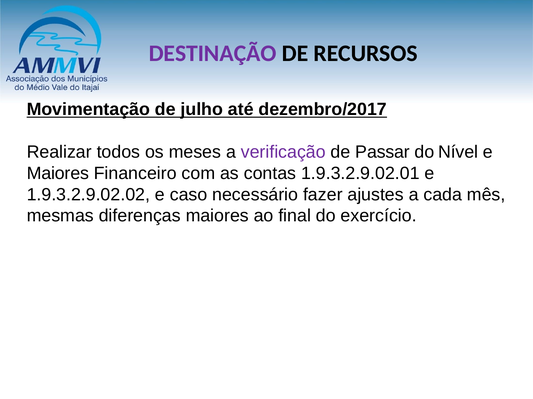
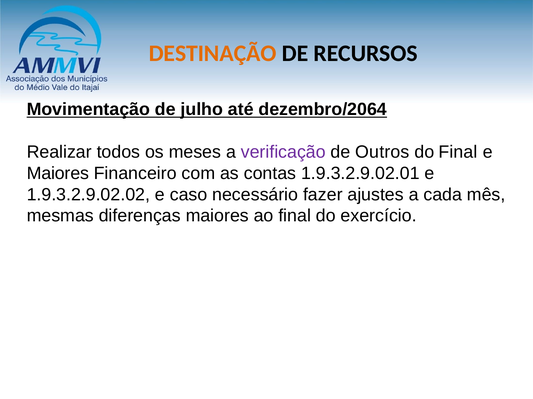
DESTINAÇÃO colour: purple -> orange (213, 53)
dezembro/2017: dezembro/2017 -> dezembro/2064 (323, 110)
Passar: Passar -> Outros (382, 152)
do Nível: Nível -> Final (458, 152)
